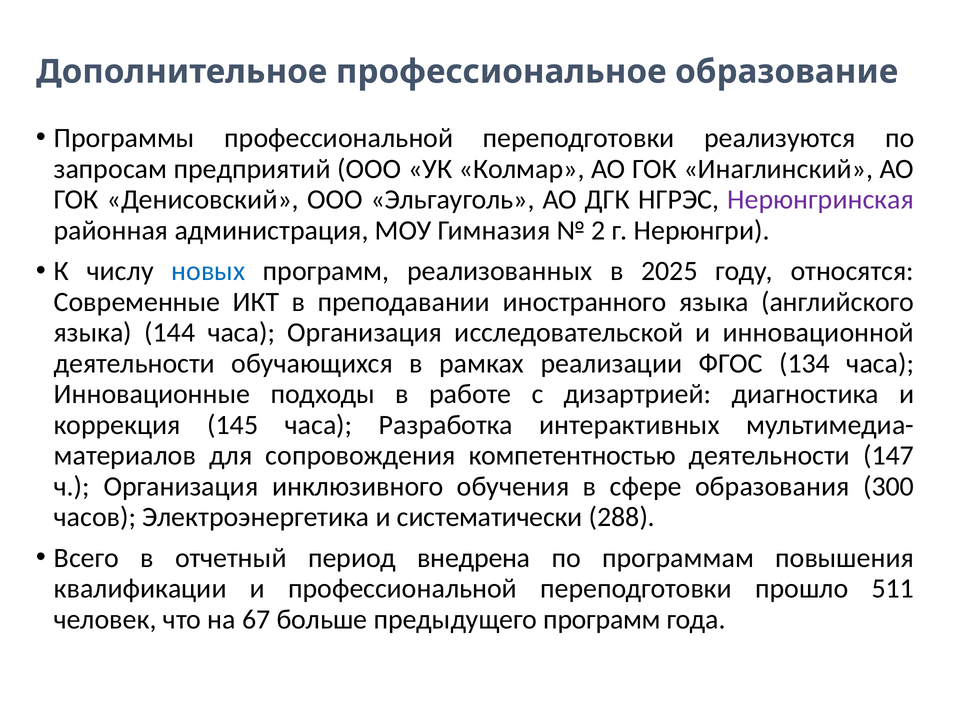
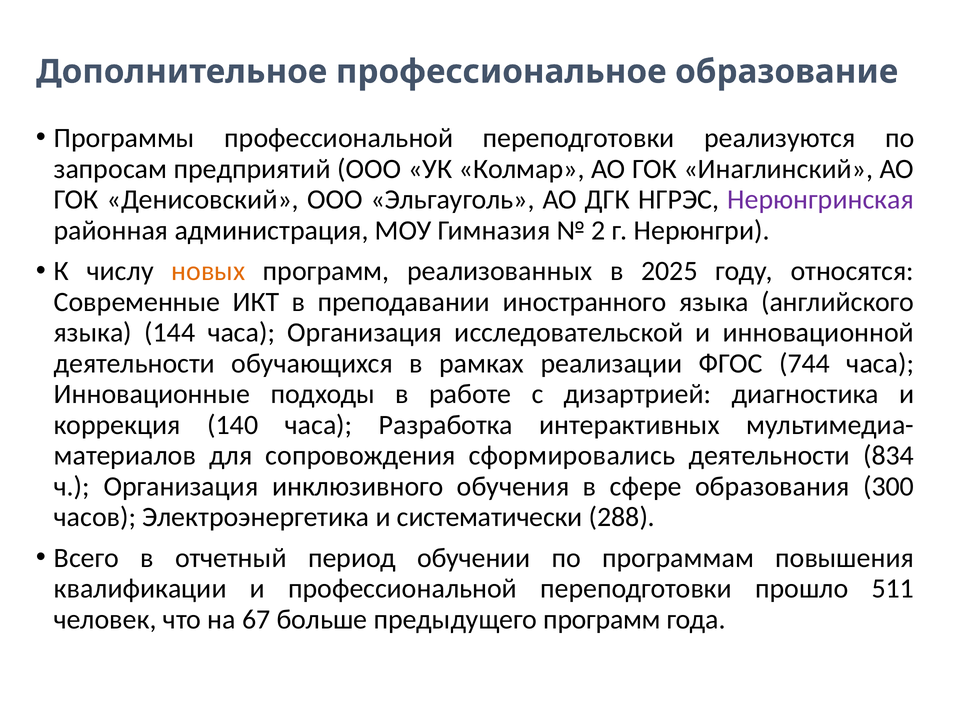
новых colour: blue -> orange (208, 271)
134: 134 -> 744 (805, 363)
145: 145 -> 140 (233, 425)
компетентностью: компетентностью -> сформировались (572, 455)
147: 147 -> 834 (889, 455)
внедрена: внедрена -> обучении (474, 558)
